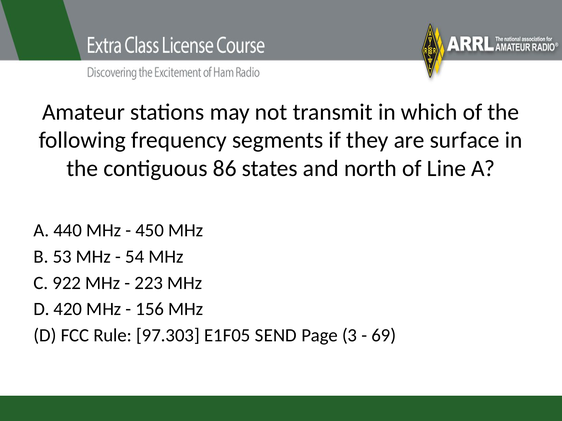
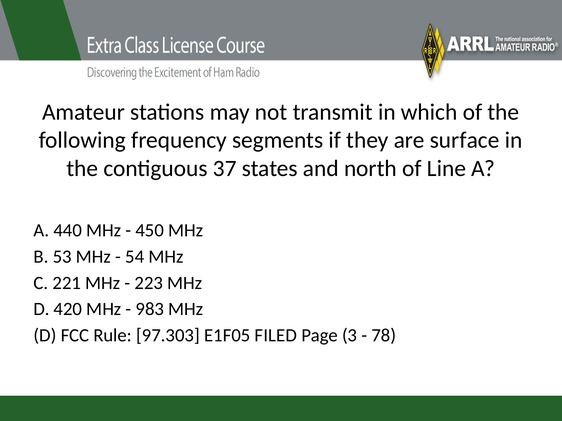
86: 86 -> 37 (225, 169)
922: 922 -> 221 (67, 283)
156: 156 -> 983 (150, 309)
SEND: SEND -> FILED (276, 336)
69: 69 -> 78 (384, 336)
